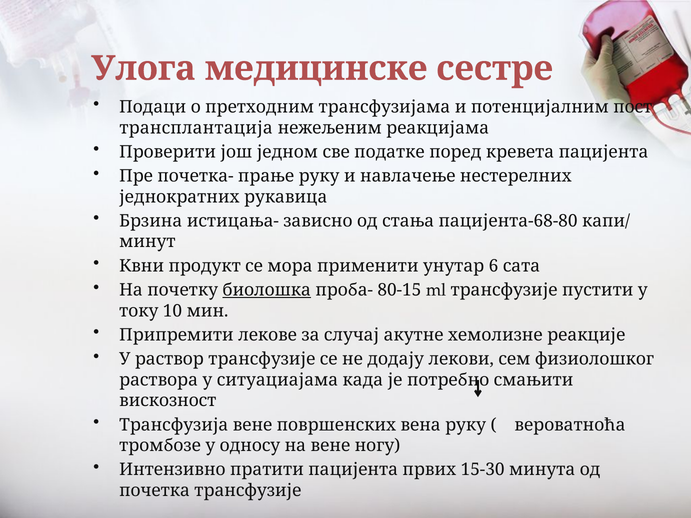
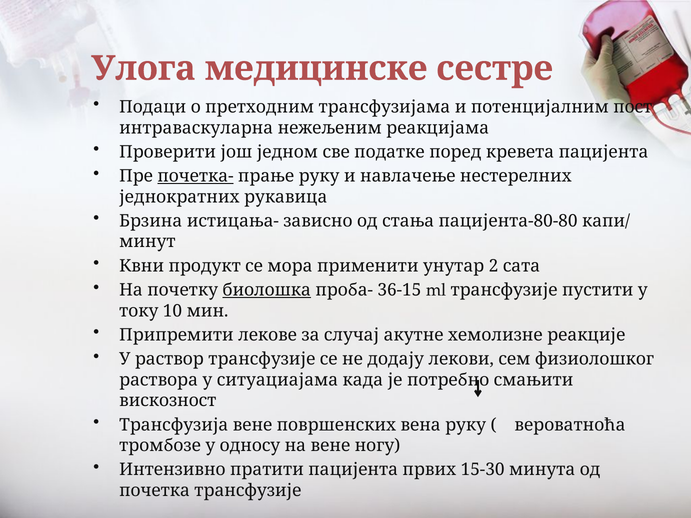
трансплантација: трансплантација -> интраваскуларна (196, 128)
почетка- underline: none -> present (195, 176)
пацијента-68-80: пацијента-68-80 -> пацијента-80-80 (508, 221)
6: 6 -> 2 (494, 266)
80-15: 80-15 -> 36-15 (399, 290)
